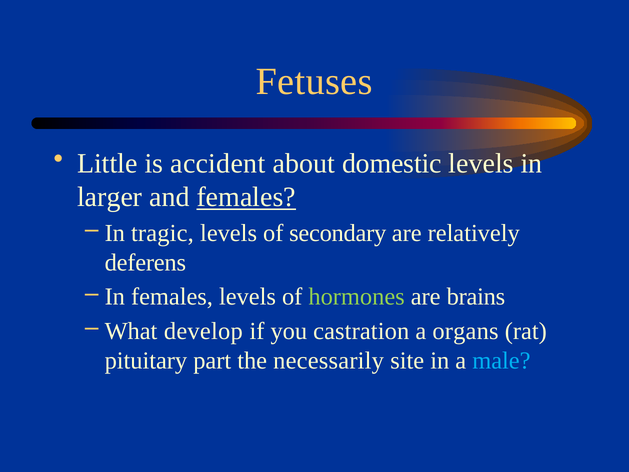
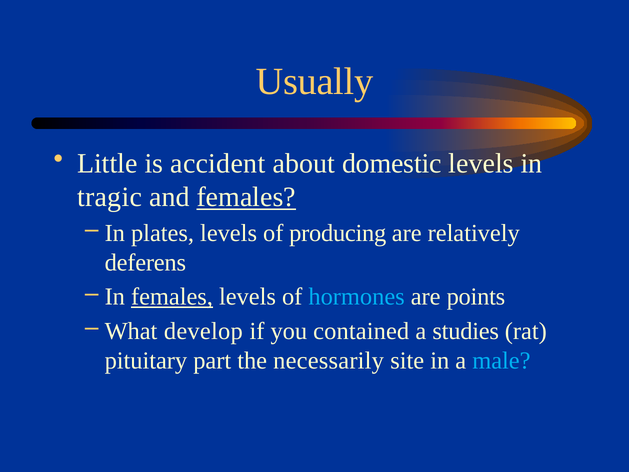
Fetuses: Fetuses -> Usually (315, 81)
larger: larger -> tragic (110, 197)
tragic: tragic -> plates (163, 233)
secondary: secondary -> producing (338, 233)
females underline: none -> present (172, 297)
hormones colour: light green -> light blue (357, 297)
brains: brains -> points (476, 297)
castration: castration -> contained (361, 331)
organs: organs -> studies (466, 331)
